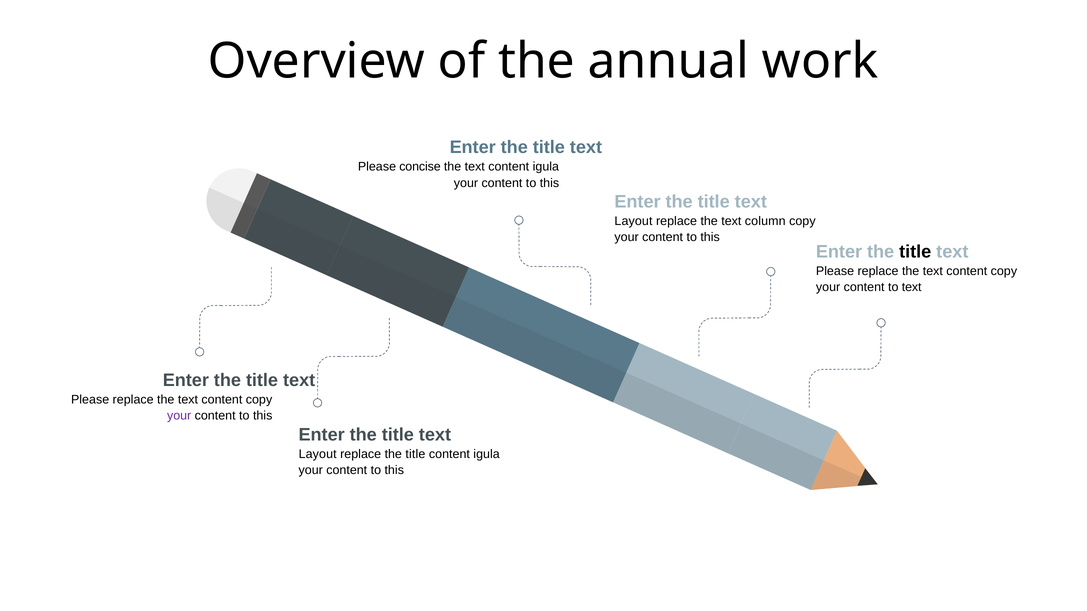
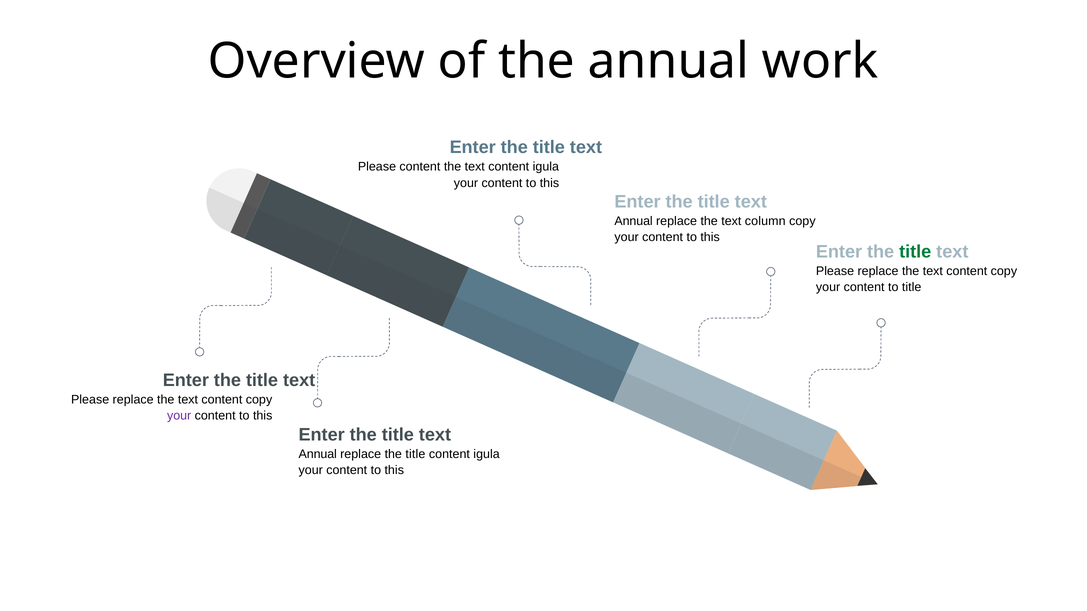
Please concise: concise -> content (420, 167)
Layout: Layout -> Annual (634, 221)
title colour: black -> green (915, 252)
to text: text -> title (912, 287)
Layout: Layout -> Annual (318, 454)
